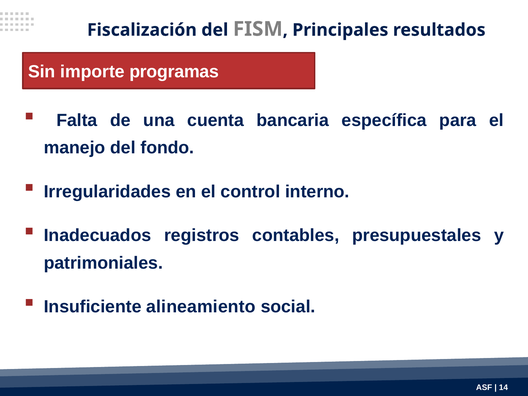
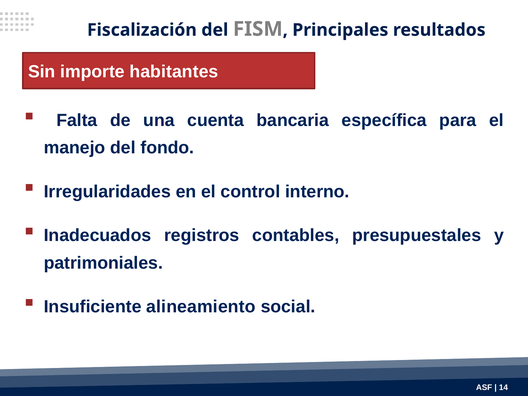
programas: programas -> habitantes (174, 72)
